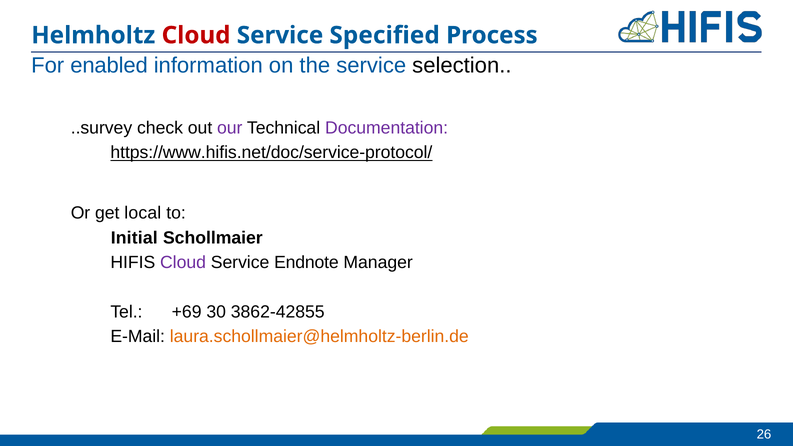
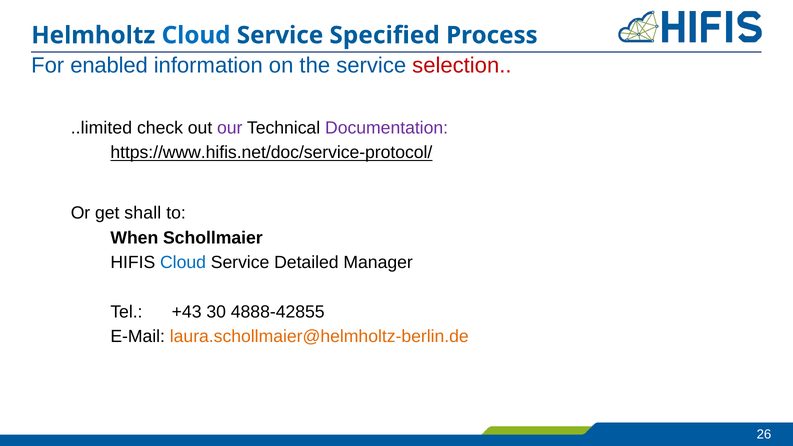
Cloud colour: red -> blue (196, 35)
selection colour: black -> red (462, 66)
..survey: ..survey -> ..limited (101, 128)
local: local -> shall (143, 213)
Initial: Initial -> When (134, 238)
Cloud colour: purple -> blue (183, 262)
Endnote: Endnote -> Detailed (306, 262)
+69: +69 -> +43 (187, 312)
3862-42855: 3862-42855 -> 4888-42855 (278, 312)
